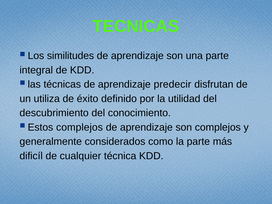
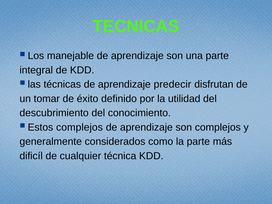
similitudes: similitudes -> manejable (70, 56)
utiliza: utiliza -> tomar (47, 99)
